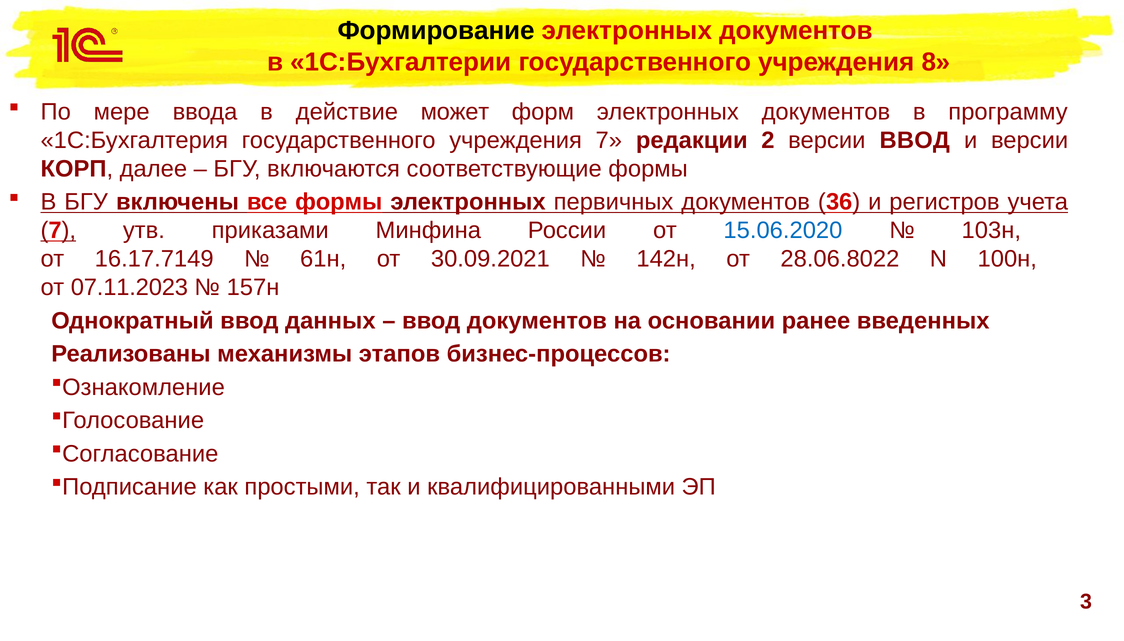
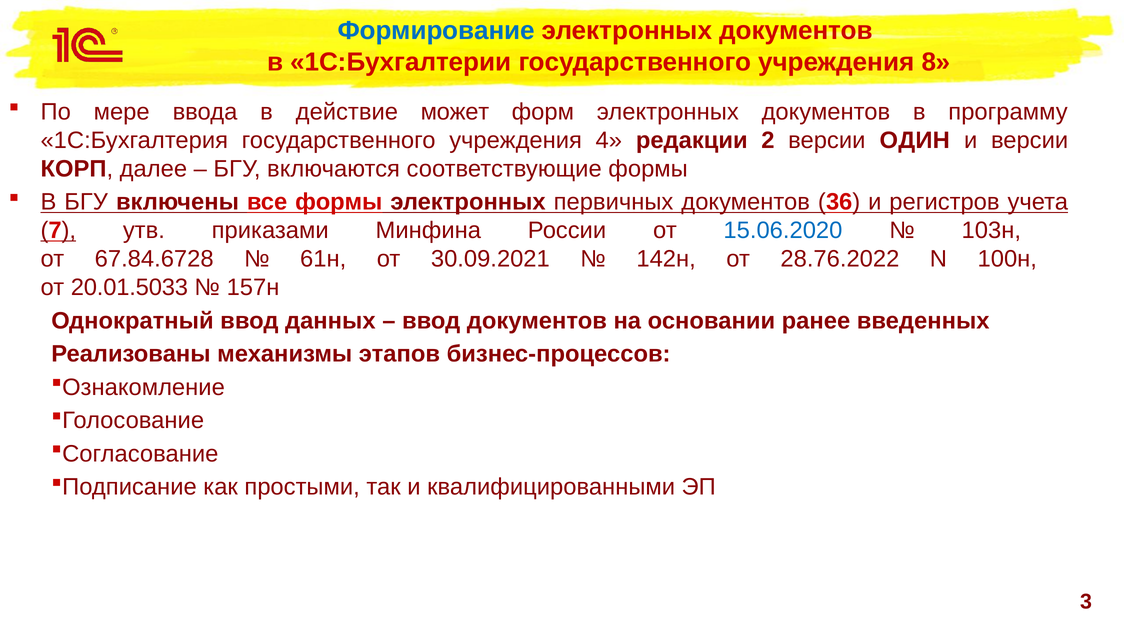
Формирование colour: black -> blue (436, 31)
учреждения 7: 7 -> 4 (609, 140)
версии ВВОД: ВВОД -> ОДИН (915, 140)
16.17.7149: 16.17.7149 -> 67.84.6728 (154, 259)
28.06.8022: 28.06.8022 -> 28.76.2022 (840, 259)
07.11.2023: 07.11.2023 -> 20.01.5033 (129, 288)
